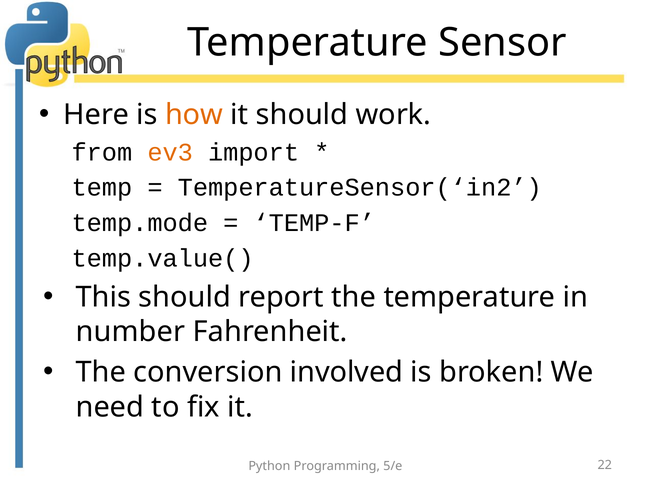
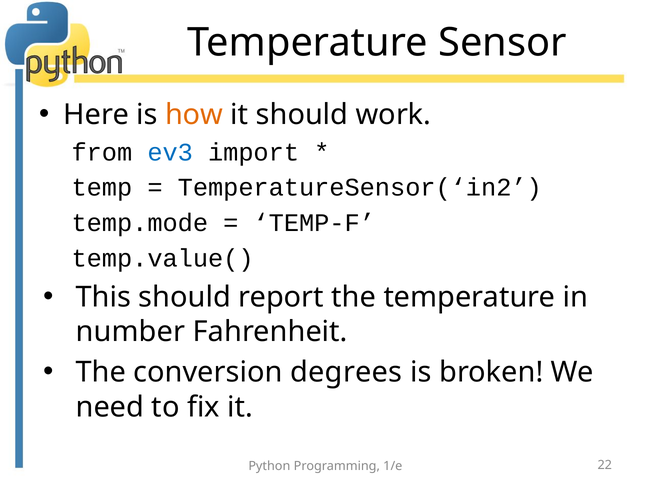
ev3 colour: orange -> blue (170, 152)
involved: involved -> degrees (346, 373)
5/e: 5/e -> 1/e (393, 466)
